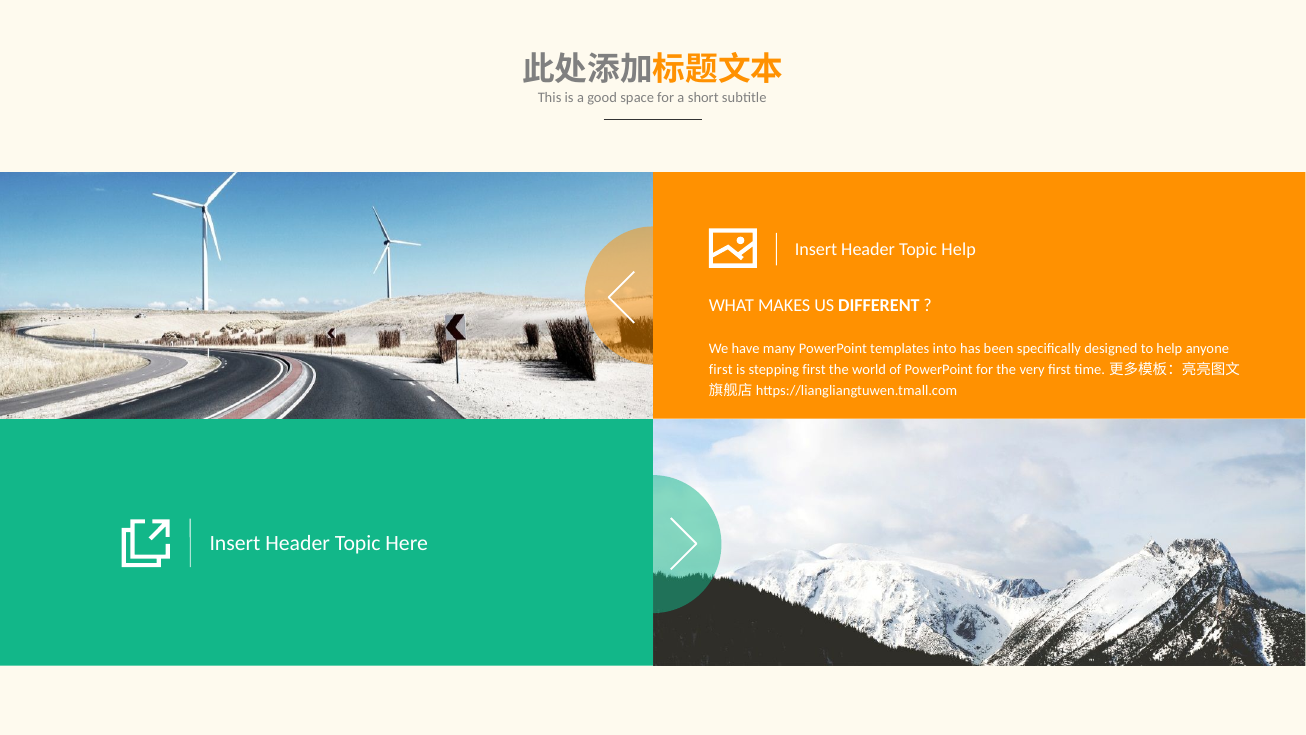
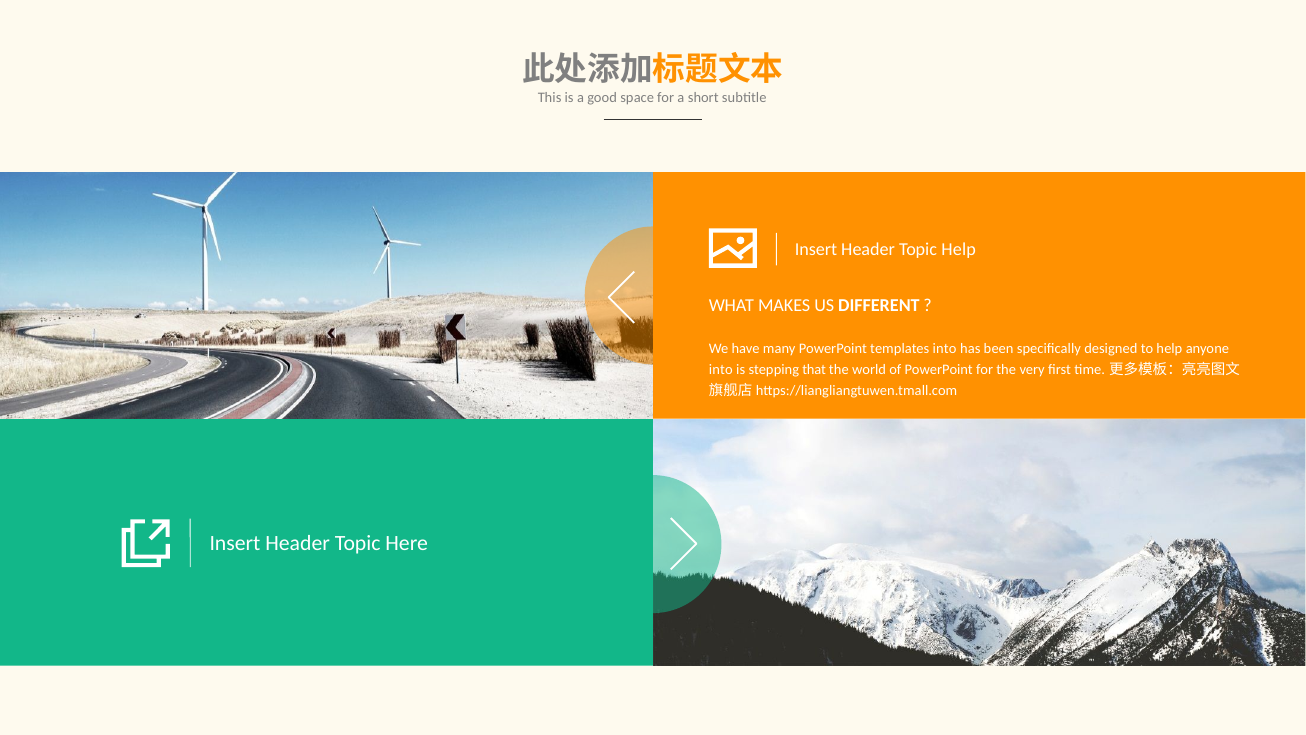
first: first -> into (721, 369)
stepping first: first -> that (814, 369)
